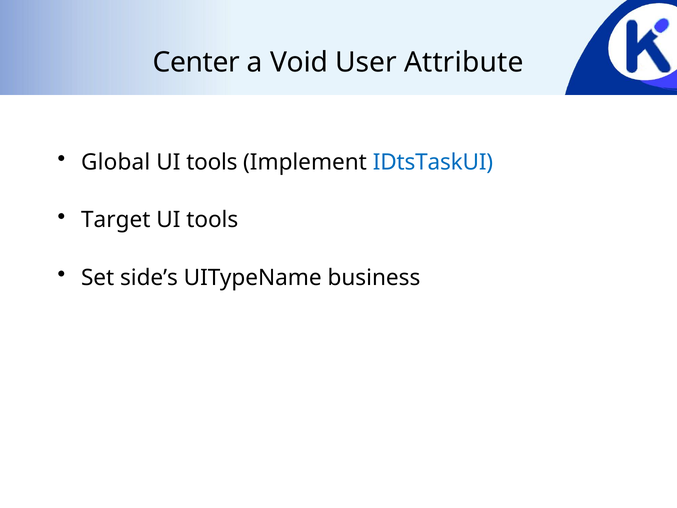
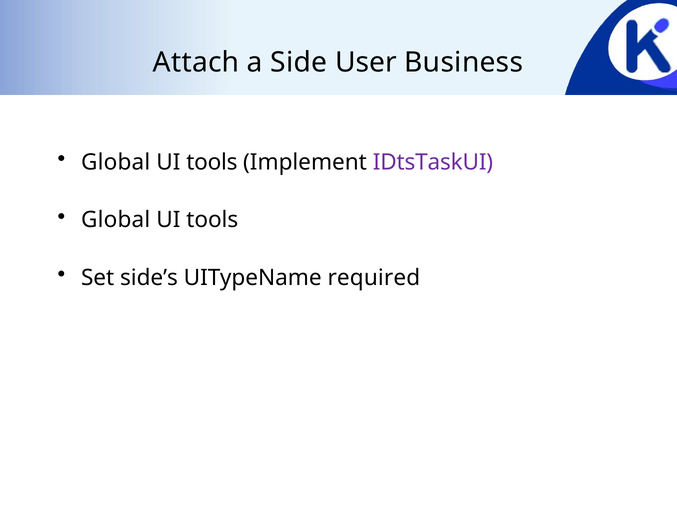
Center: Center -> Attach (196, 62)
Void: Void -> Side (299, 62)
Attribute: Attribute -> Business (464, 62)
IDtsTaskUI colour: blue -> purple (433, 162)
Target: Target -> Global (116, 220)
business: business -> required (374, 278)
